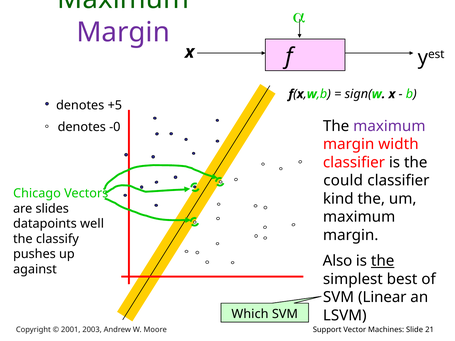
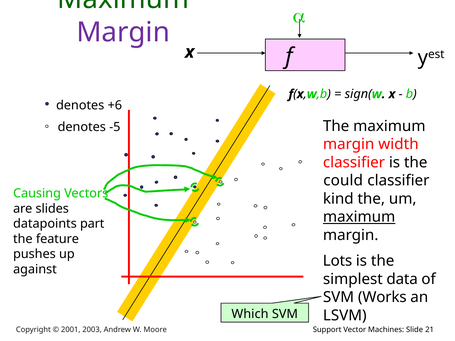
+5: +5 -> +6 (115, 106)
maximum colour: purple -> black (389, 126)
-0: -0 -> -5 (115, 127)
Chicago: Chicago -> Causing (37, 194)
maximum underline: none -> present (359, 217)
well: well -> part (92, 224)
classify: classify -> feature (57, 239)
Also: Also -> Lots (338, 261)
the underline: present -> none (383, 261)
best: best -> data (402, 279)
Linear: Linear -> Works (382, 298)
